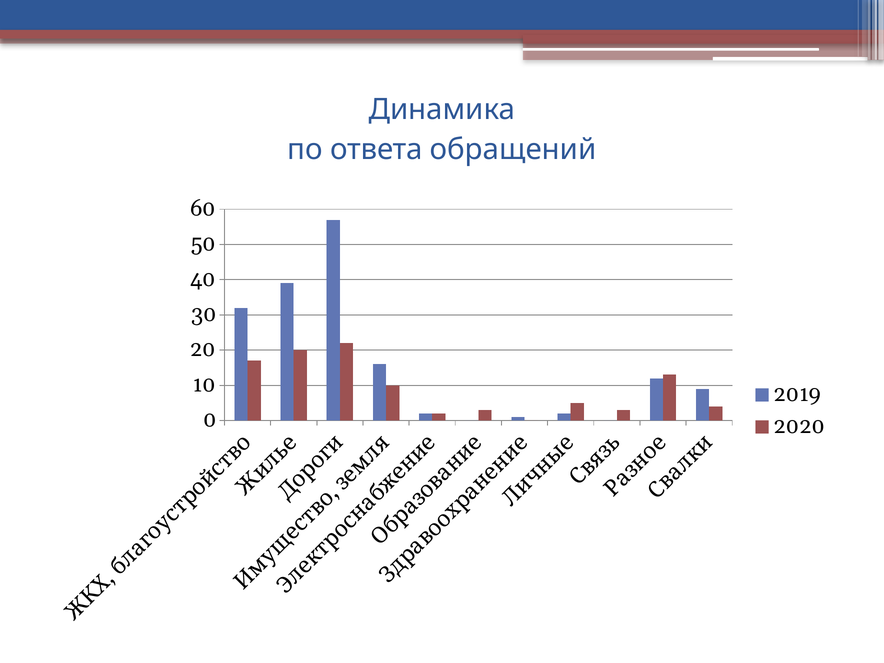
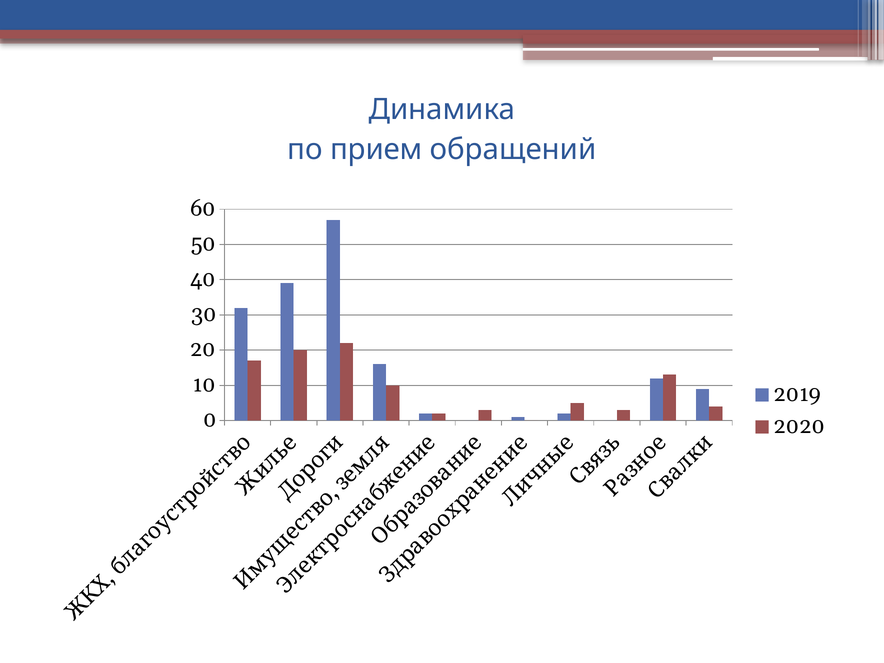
ответа: ответа -> прием (376, 150)
